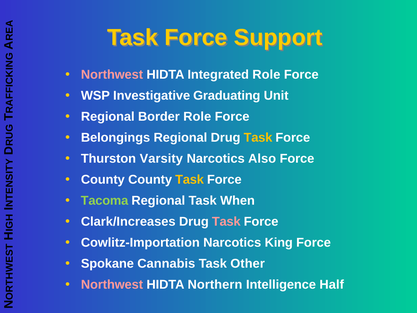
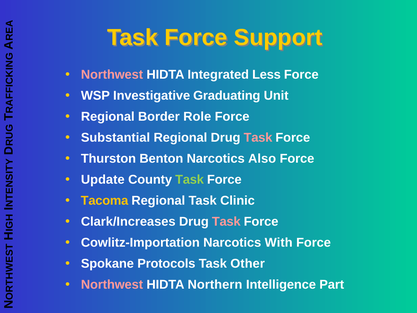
Integrated Role: Role -> Less (266, 75)
Belongings: Belongings -> Substantial (115, 138)
Task colour: yellow -> pink (258, 138)
Varsity: Varsity -> Benton (161, 159)
County: County -> Update (103, 180)
Task colour: yellow -> light green (190, 180)
Tacoma colour: light green -> yellow (105, 201)
When: When -> Clinic (237, 201)
King: King -> With (279, 243)
Cannabis: Cannabis -> Protocols (166, 264)
Half: Half -> Part (332, 285)
